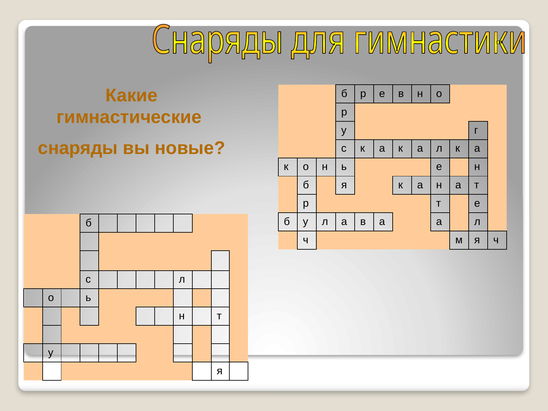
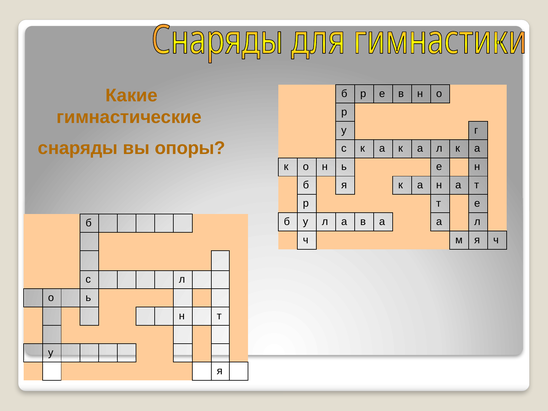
новые: новые -> опоры (190, 148)
